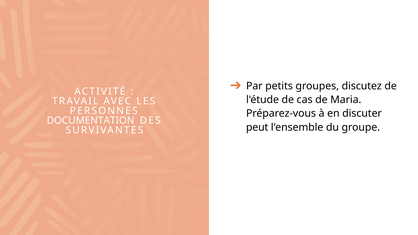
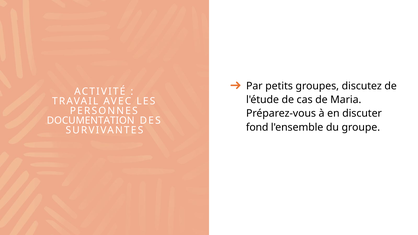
peut: peut -> fond (257, 127)
